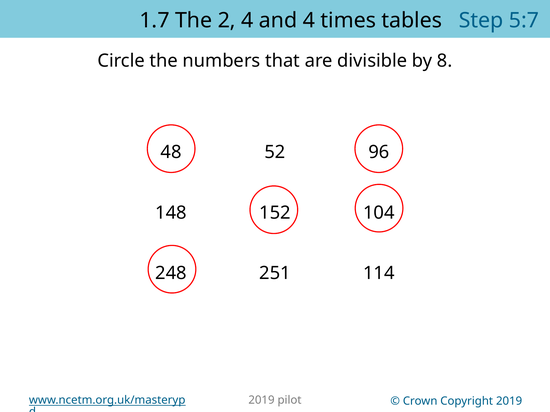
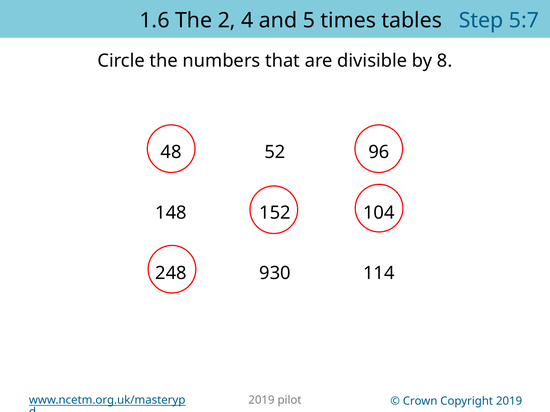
1.7: 1.7 -> 1.6 (155, 20)
and 4: 4 -> 5 (309, 20)
251: 251 -> 930 (275, 274)
